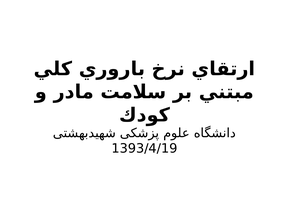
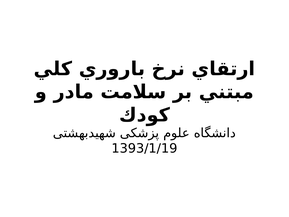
1393/4/19: 1393/4/19 -> 1393/1/19 (144, 148)
